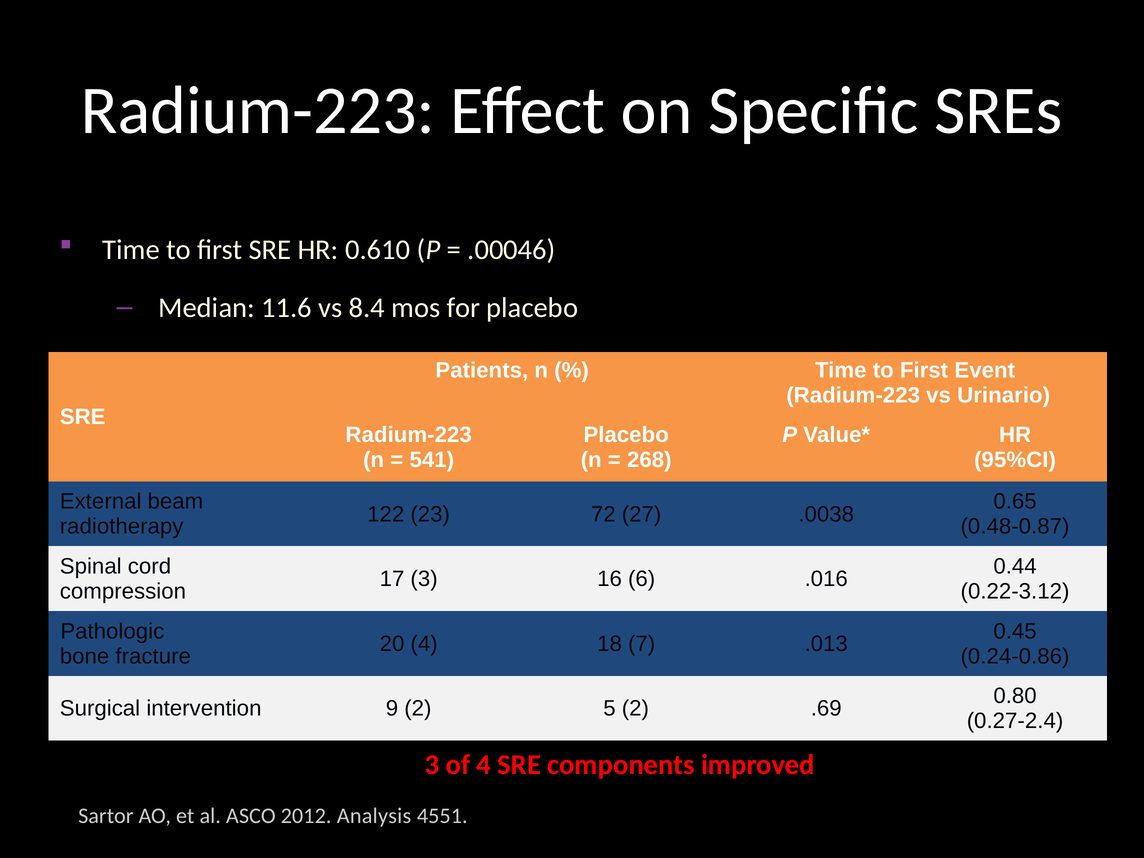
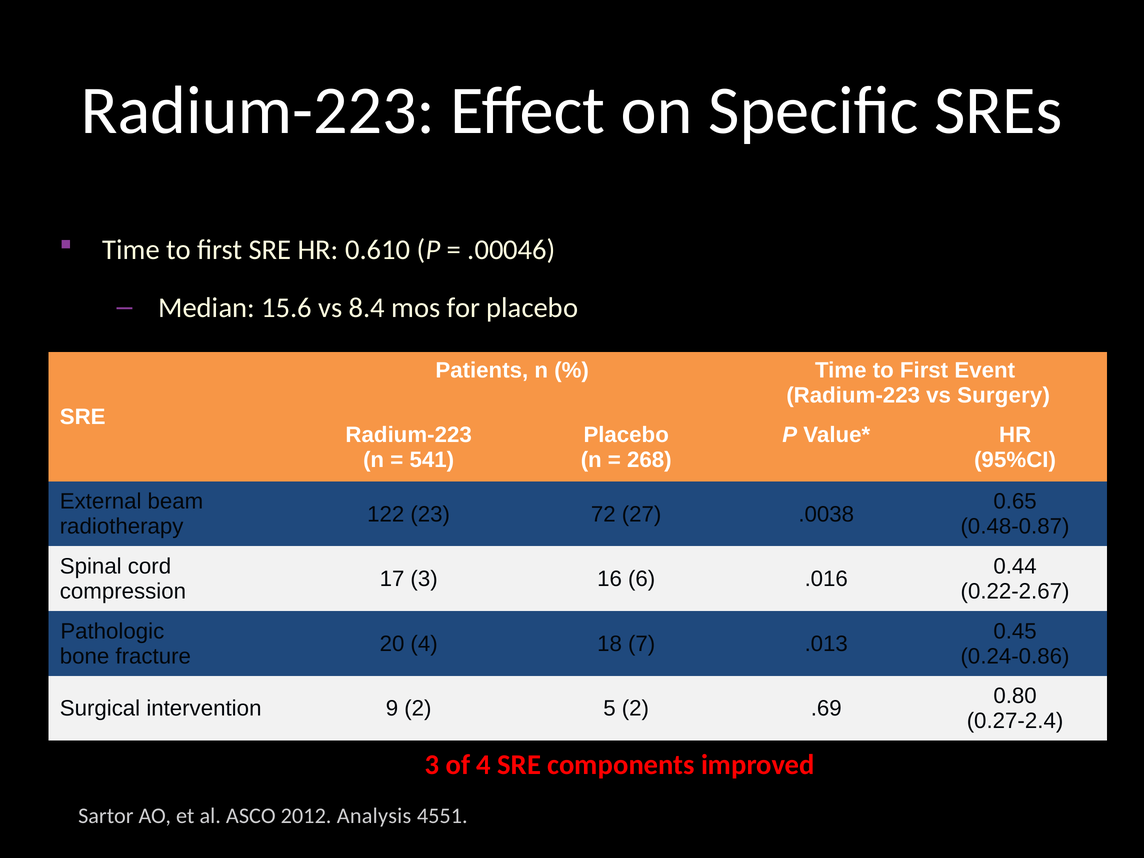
11.6: 11.6 -> 15.6 (287, 308)
Urinario: Urinario -> Surgery (1004, 395)
0.22-3.12: 0.22-3.12 -> 0.22-2.67 (1015, 591)
